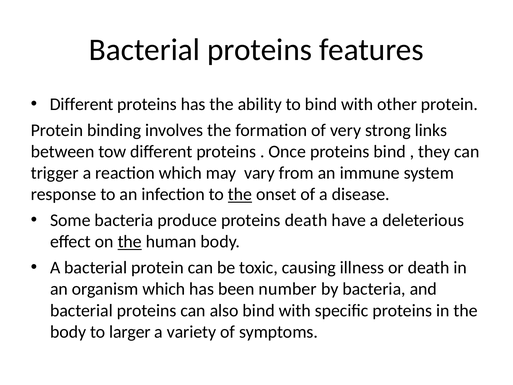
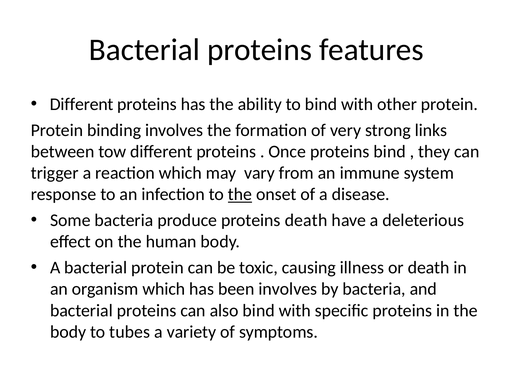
the underline: present -> none (130, 242)
been number: number -> involves (288, 289)
larger: larger -> tubes (130, 332)
